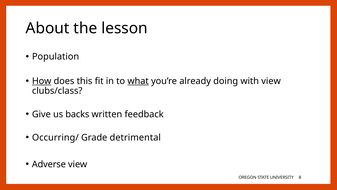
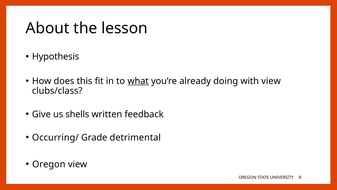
Population: Population -> Hypothesis (56, 57)
How underline: present -> none (42, 81)
backs: backs -> shells (77, 114)
Adverse: Adverse -> Oregon (49, 164)
